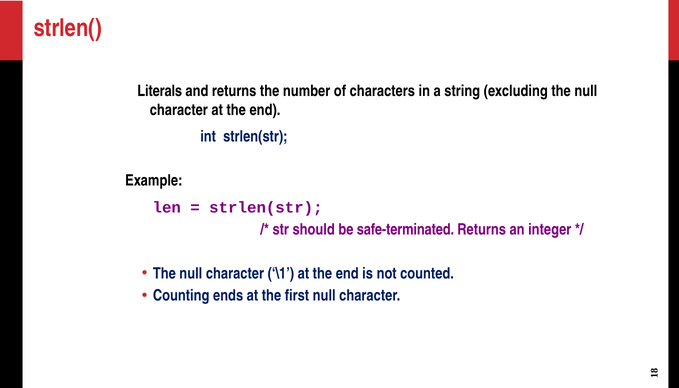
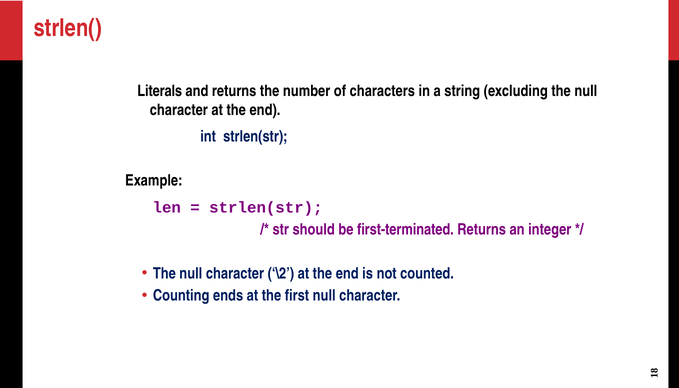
safe-terminated: safe-terminated -> first-terminated (405, 230)
\1: \1 -> \2 (281, 274)
